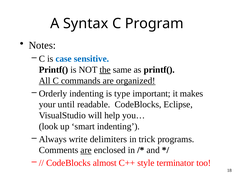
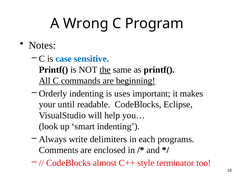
Syntax: Syntax -> Wrong (86, 23)
organized: organized -> beginning (136, 80)
type: type -> uses (122, 93)
trick: trick -> each (147, 139)
are underline: present -> none (86, 150)
